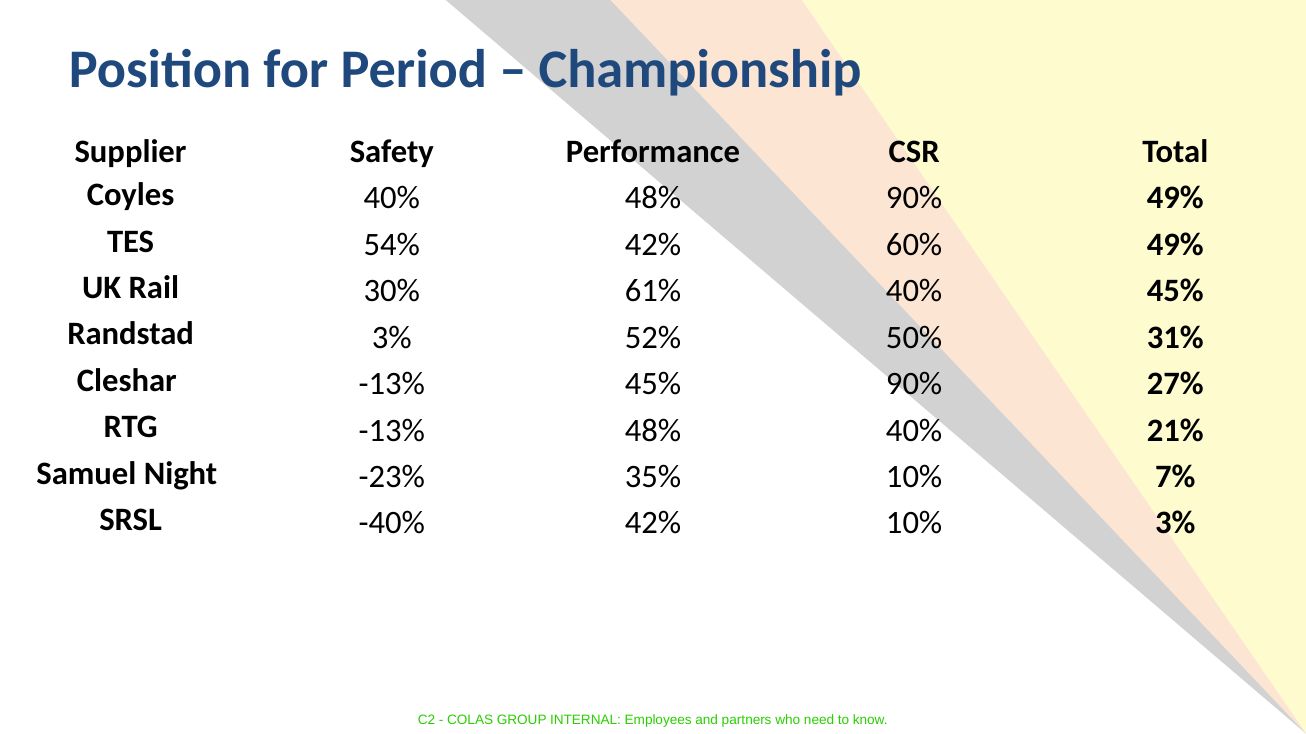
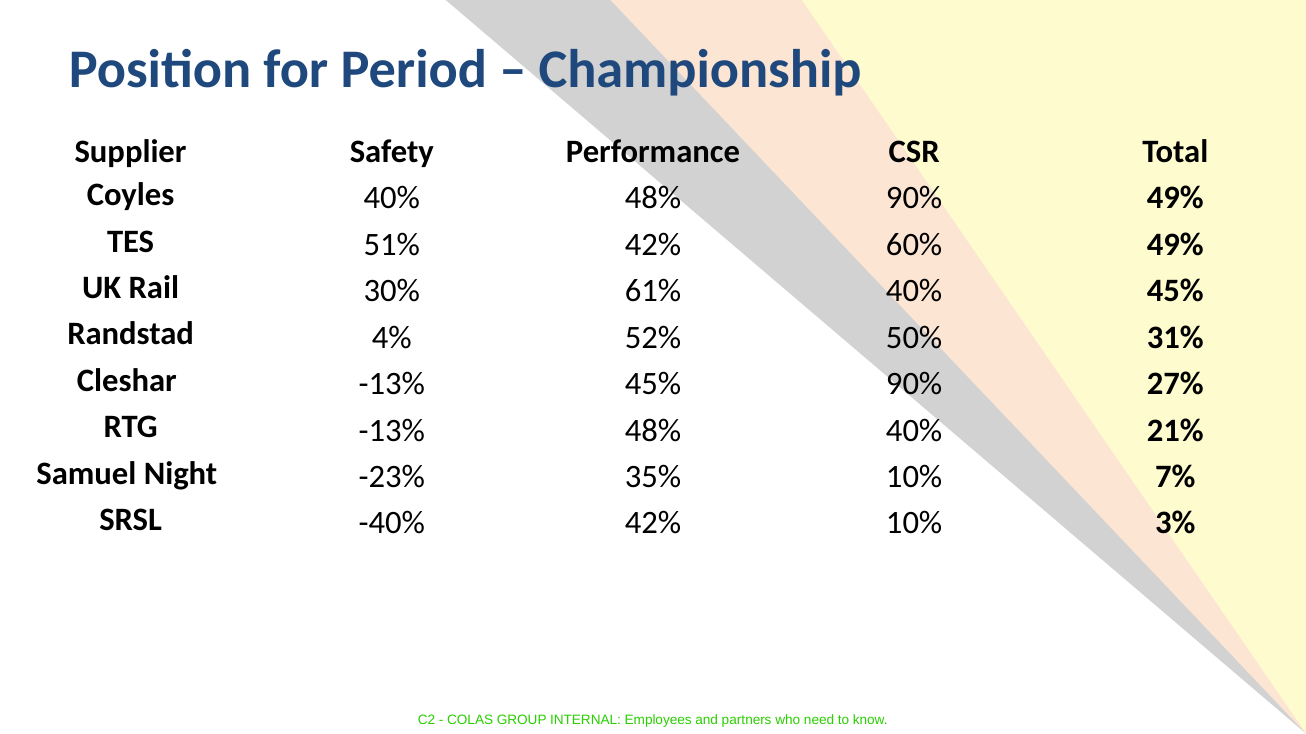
54%: 54% -> 51% (392, 245)
Randstad 3%: 3% -> 4% (392, 338)
